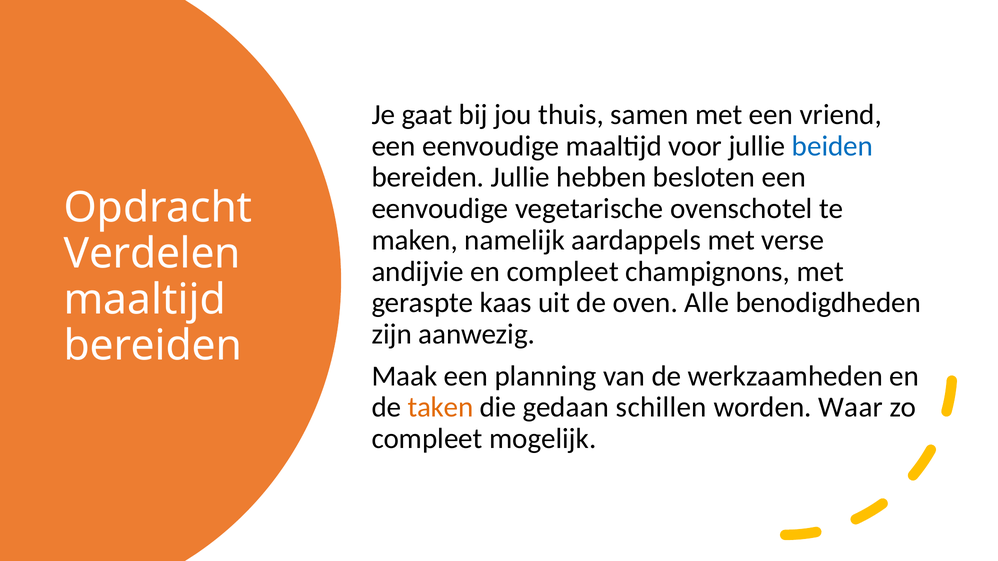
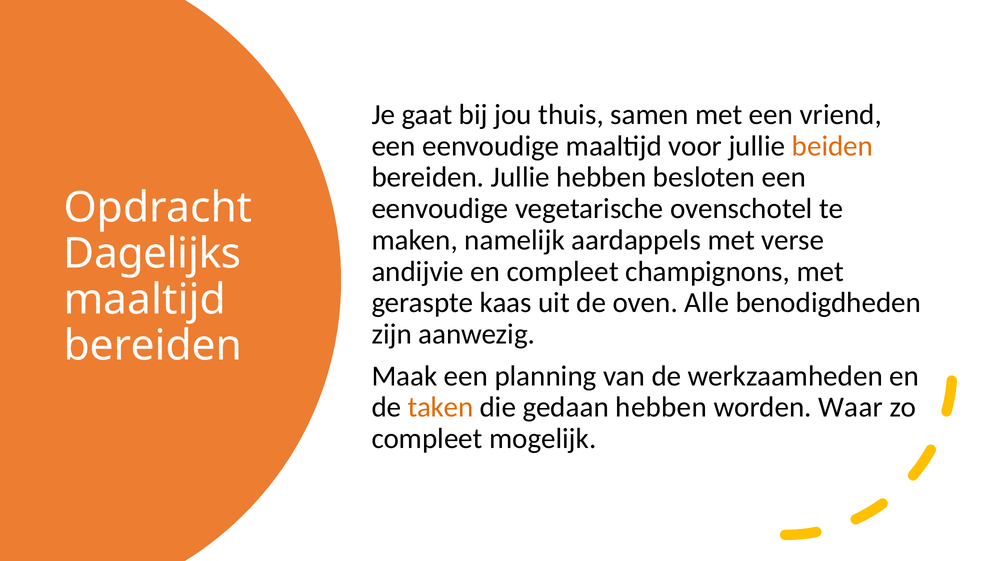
beiden colour: blue -> orange (832, 146)
Verdelen: Verdelen -> Dagelijks (152, 254)
gedaan schillen: schillen -> hebben (661, 408)
